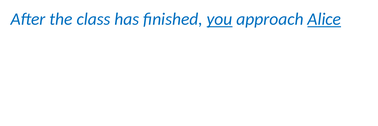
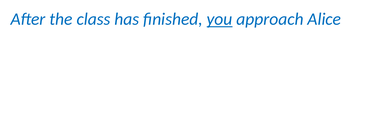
Alice underline: present -> none (324, 19)
